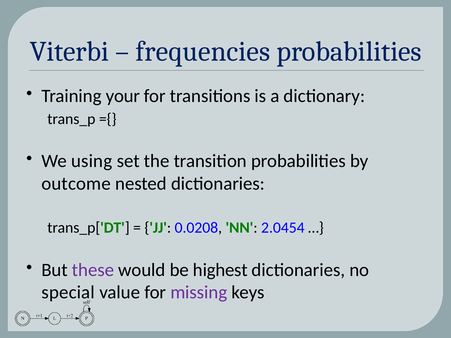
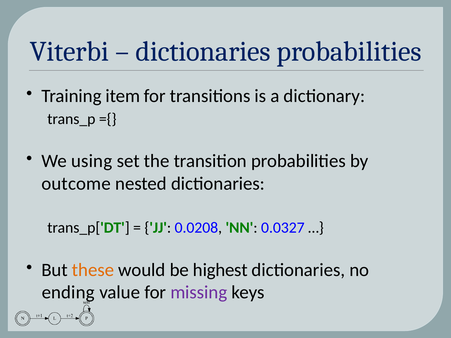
frequencies: frequencies -> dictionaries (203, 52)
your: your -> item (123, 96)
2.0454: 2.0454 -> 0.0327 (283, 228)
these colour: purple -> orange (93, 270)
special: special -> ending (68, 293)
